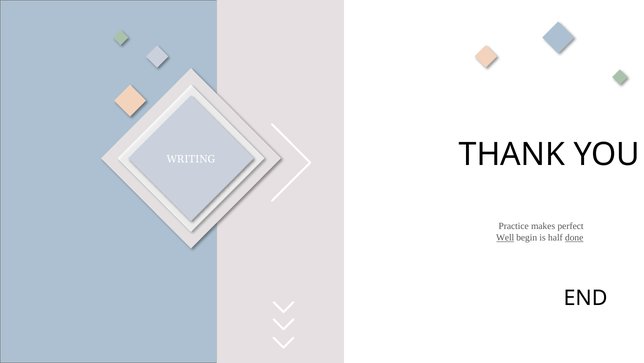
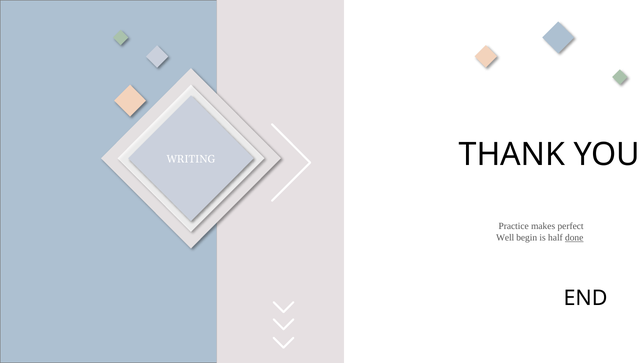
Well underline: present -> none (505, 237)
